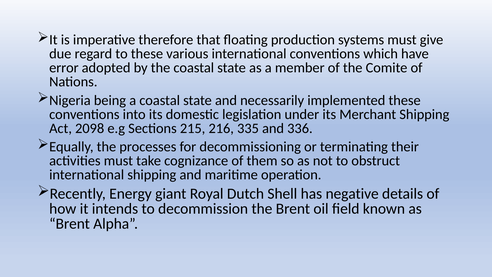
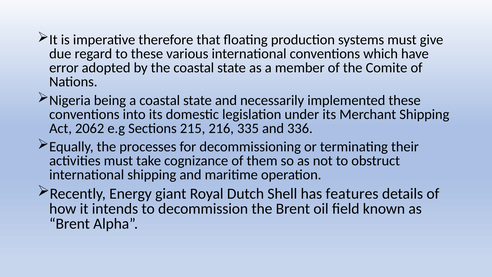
2098: 2098 -> 2062 (90, 128)
negative: negative -> features (352, 194)
